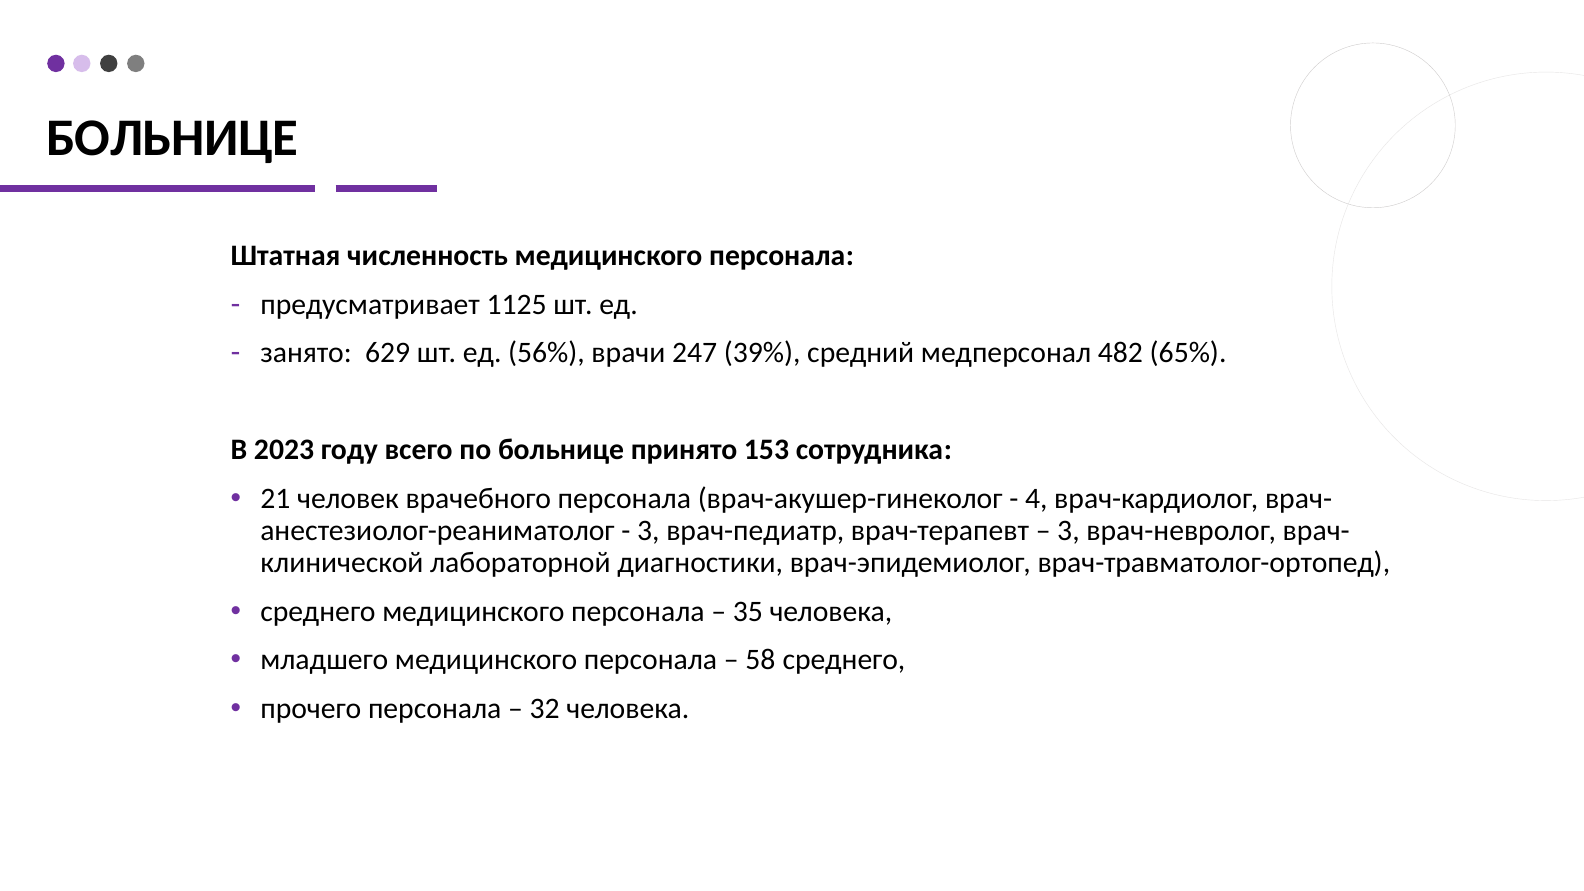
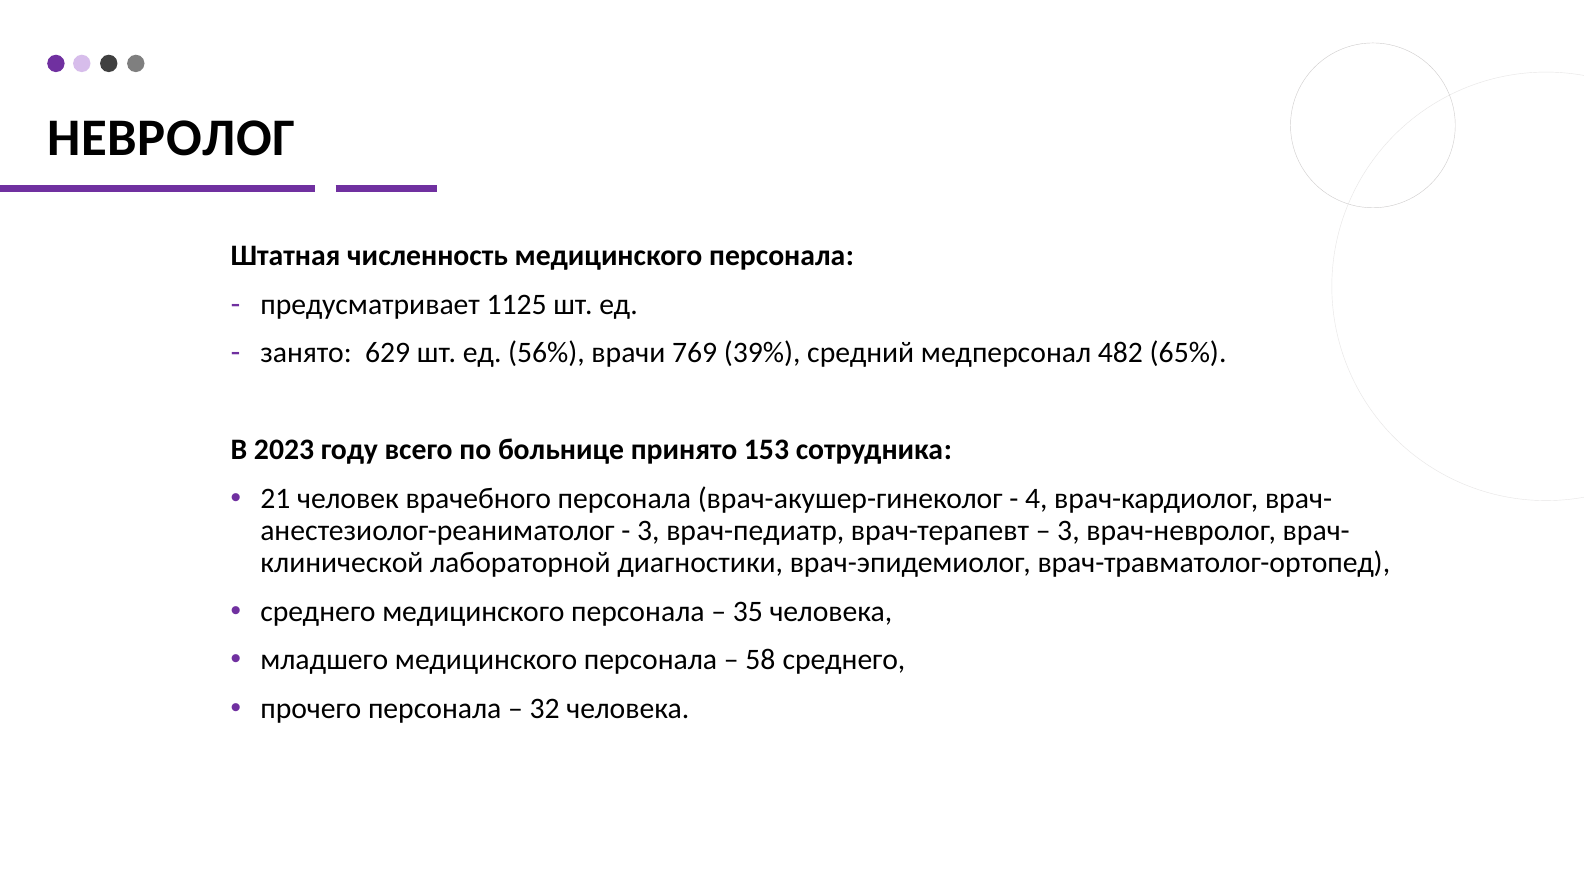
БОЛЬНИЦЕ: БОЛЬНИЦЕ -> НЕВРОЛОГ (172, 138)
247: 247 -> 769 (695, 353)
